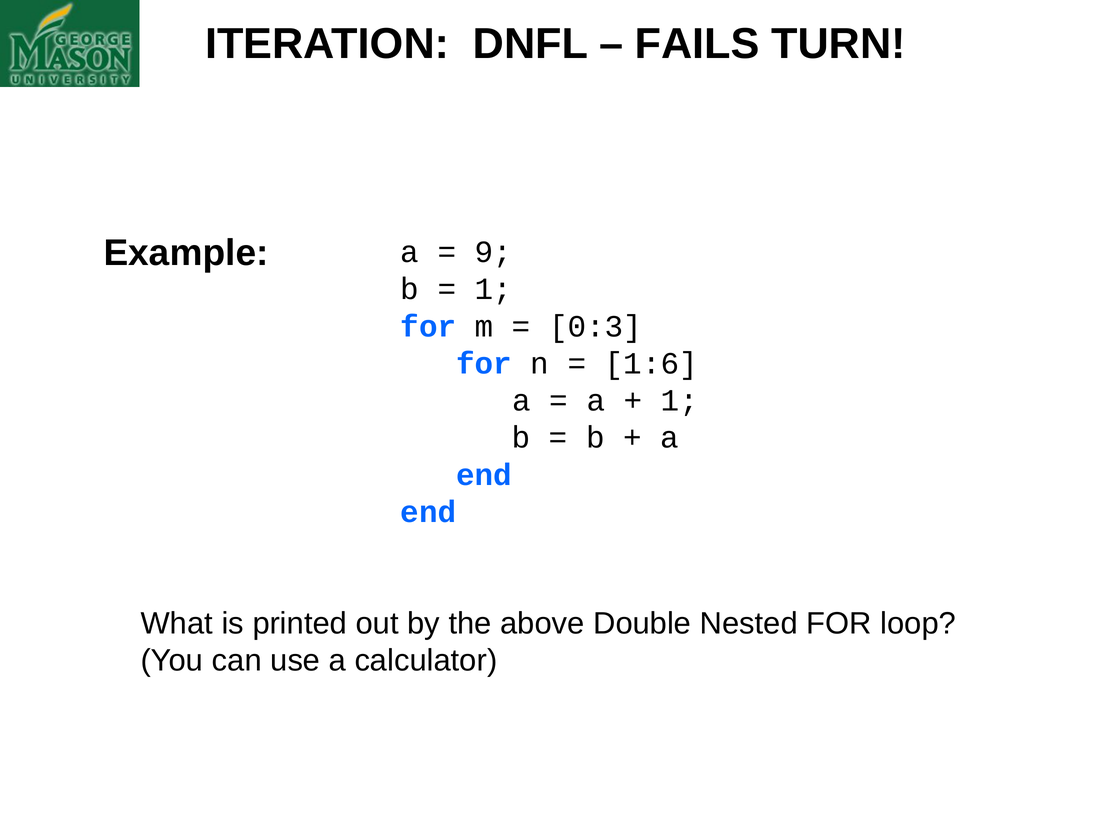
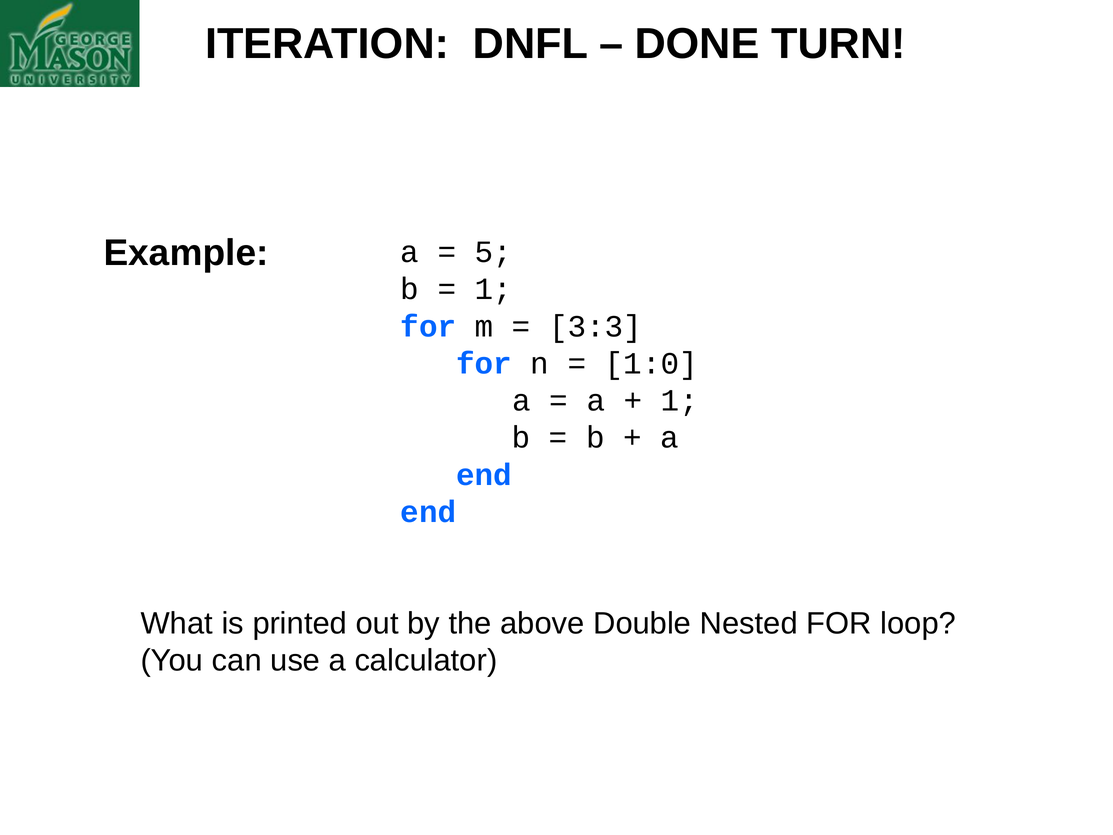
FAILS: FAILS -> DONE (697, 44)
9: 9 -> 5 (493, 252)
0:3: 0:3 -> 3:3 (596, 326)
1:6: 1:6 -> 1:0 (651, 363)
